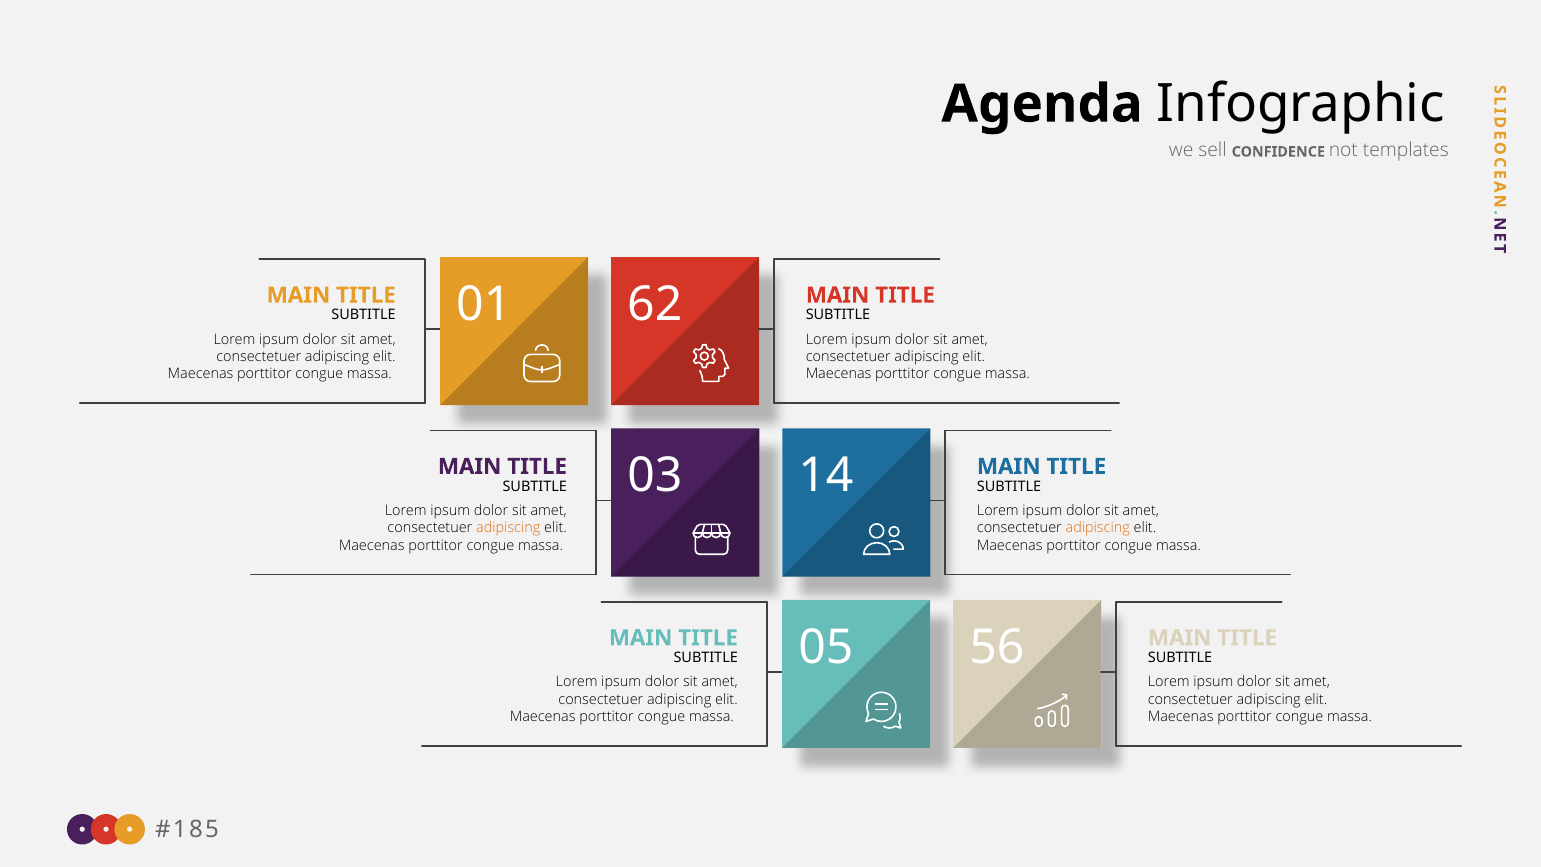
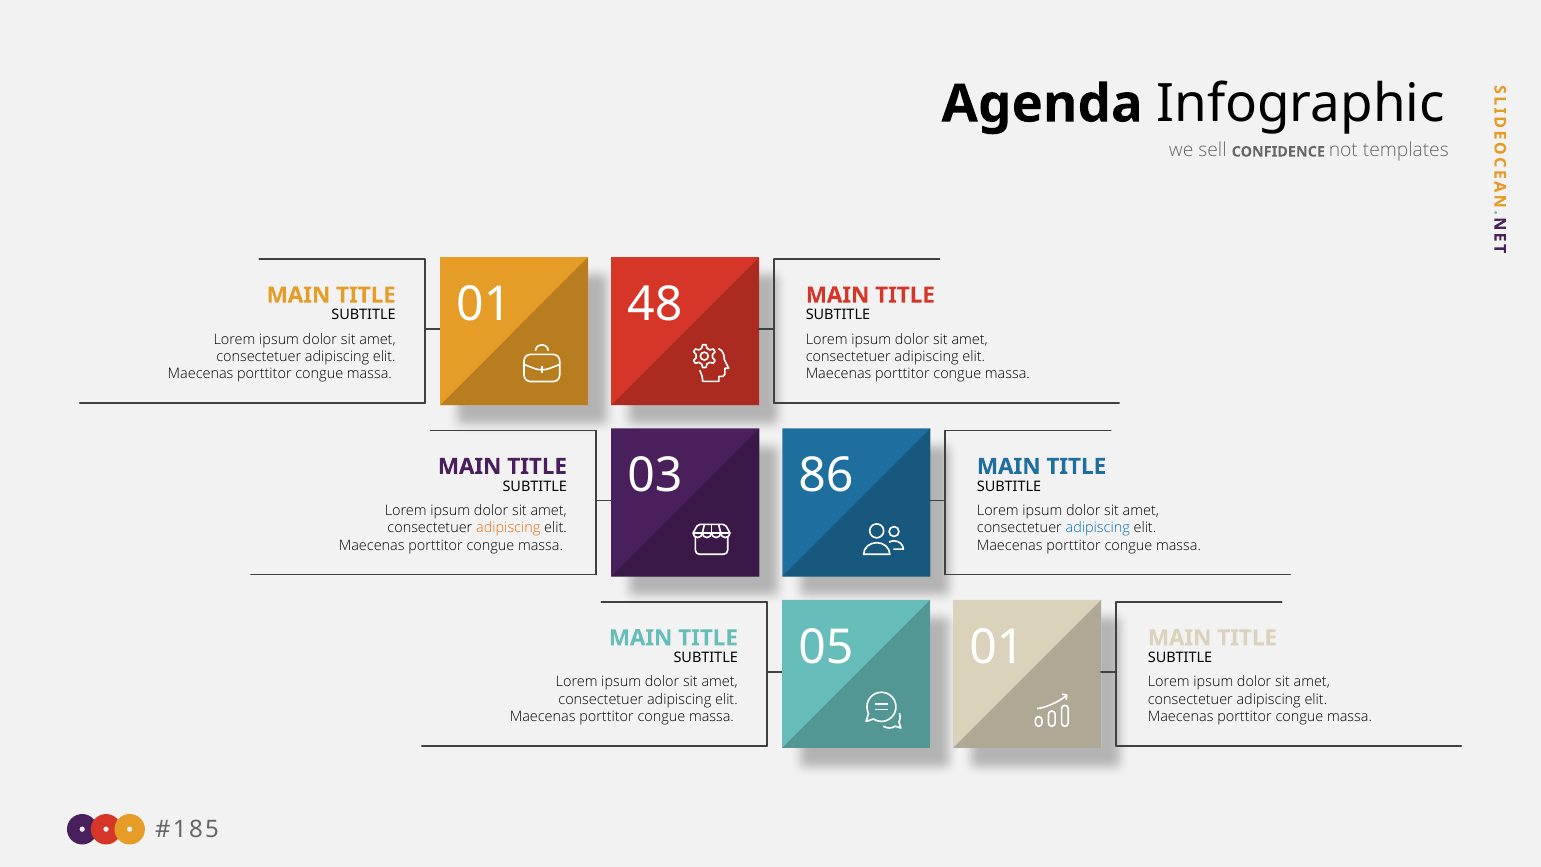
62: 62 -> 48 (655, 305)
14: 14 -> 86 (826, 476)
adipiscing colour: orange -> blue (1098, 528)
05 56: 56 -> 01 (997, 647)
